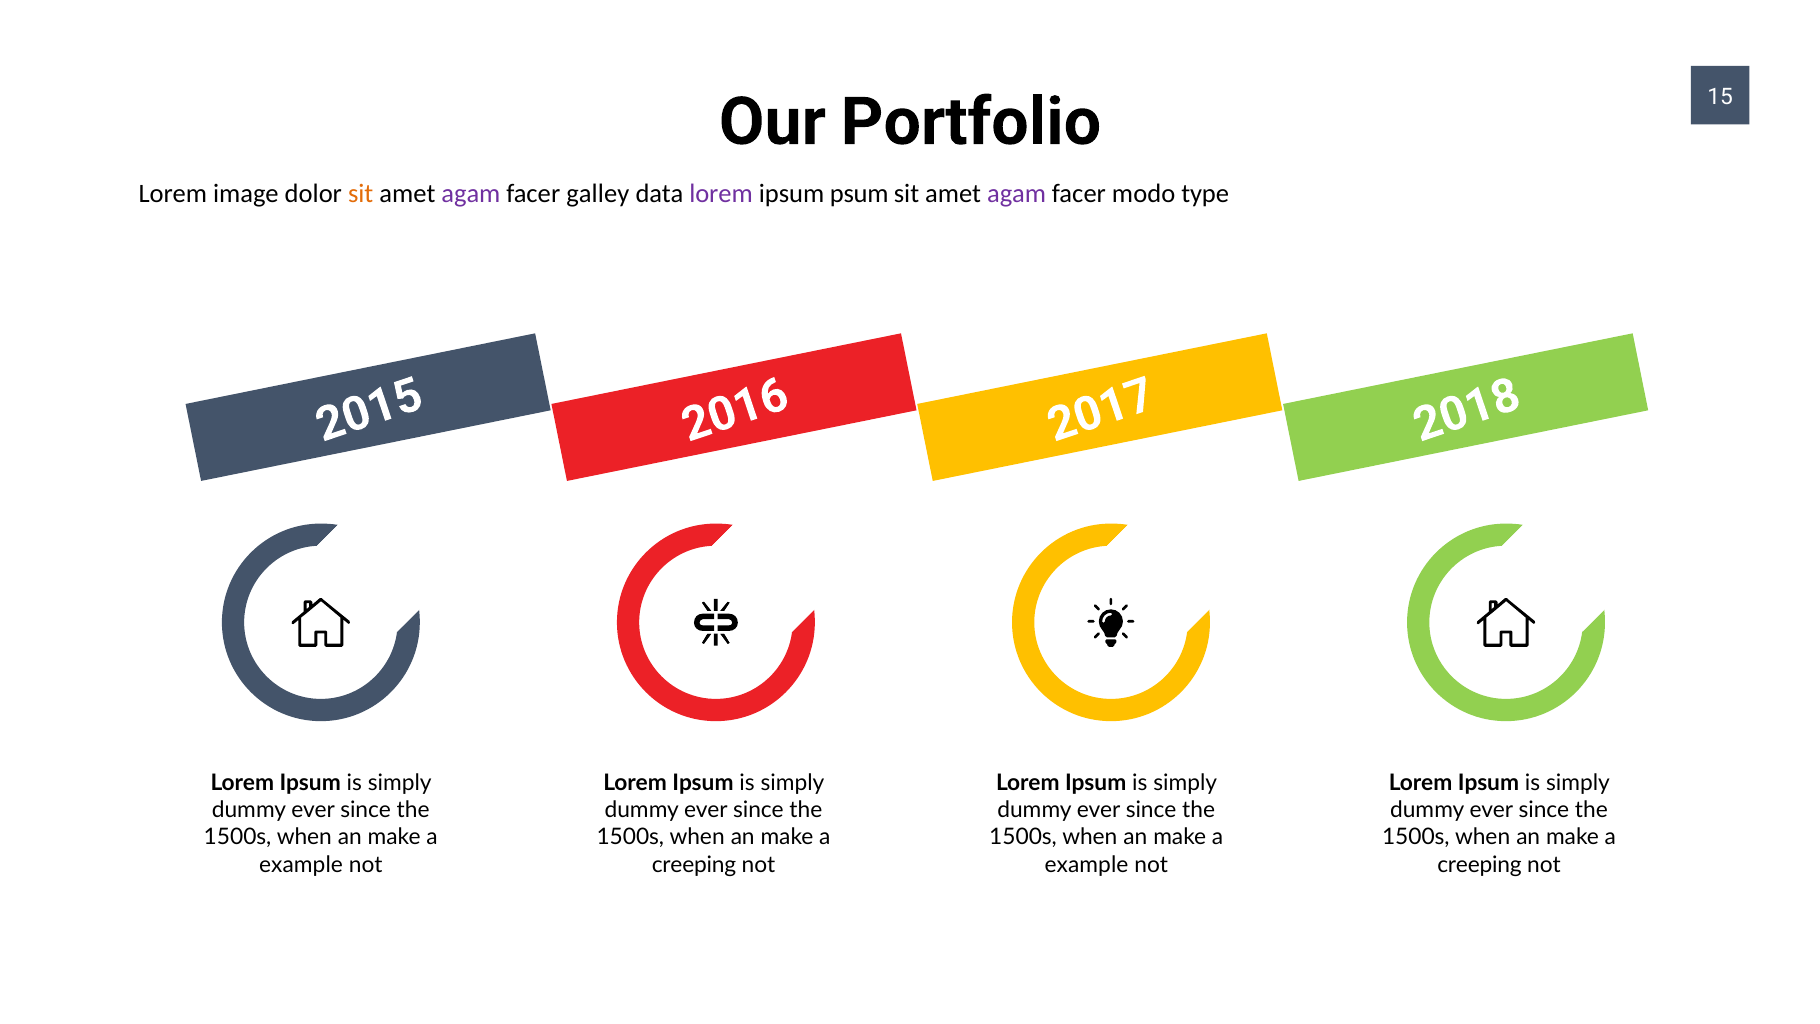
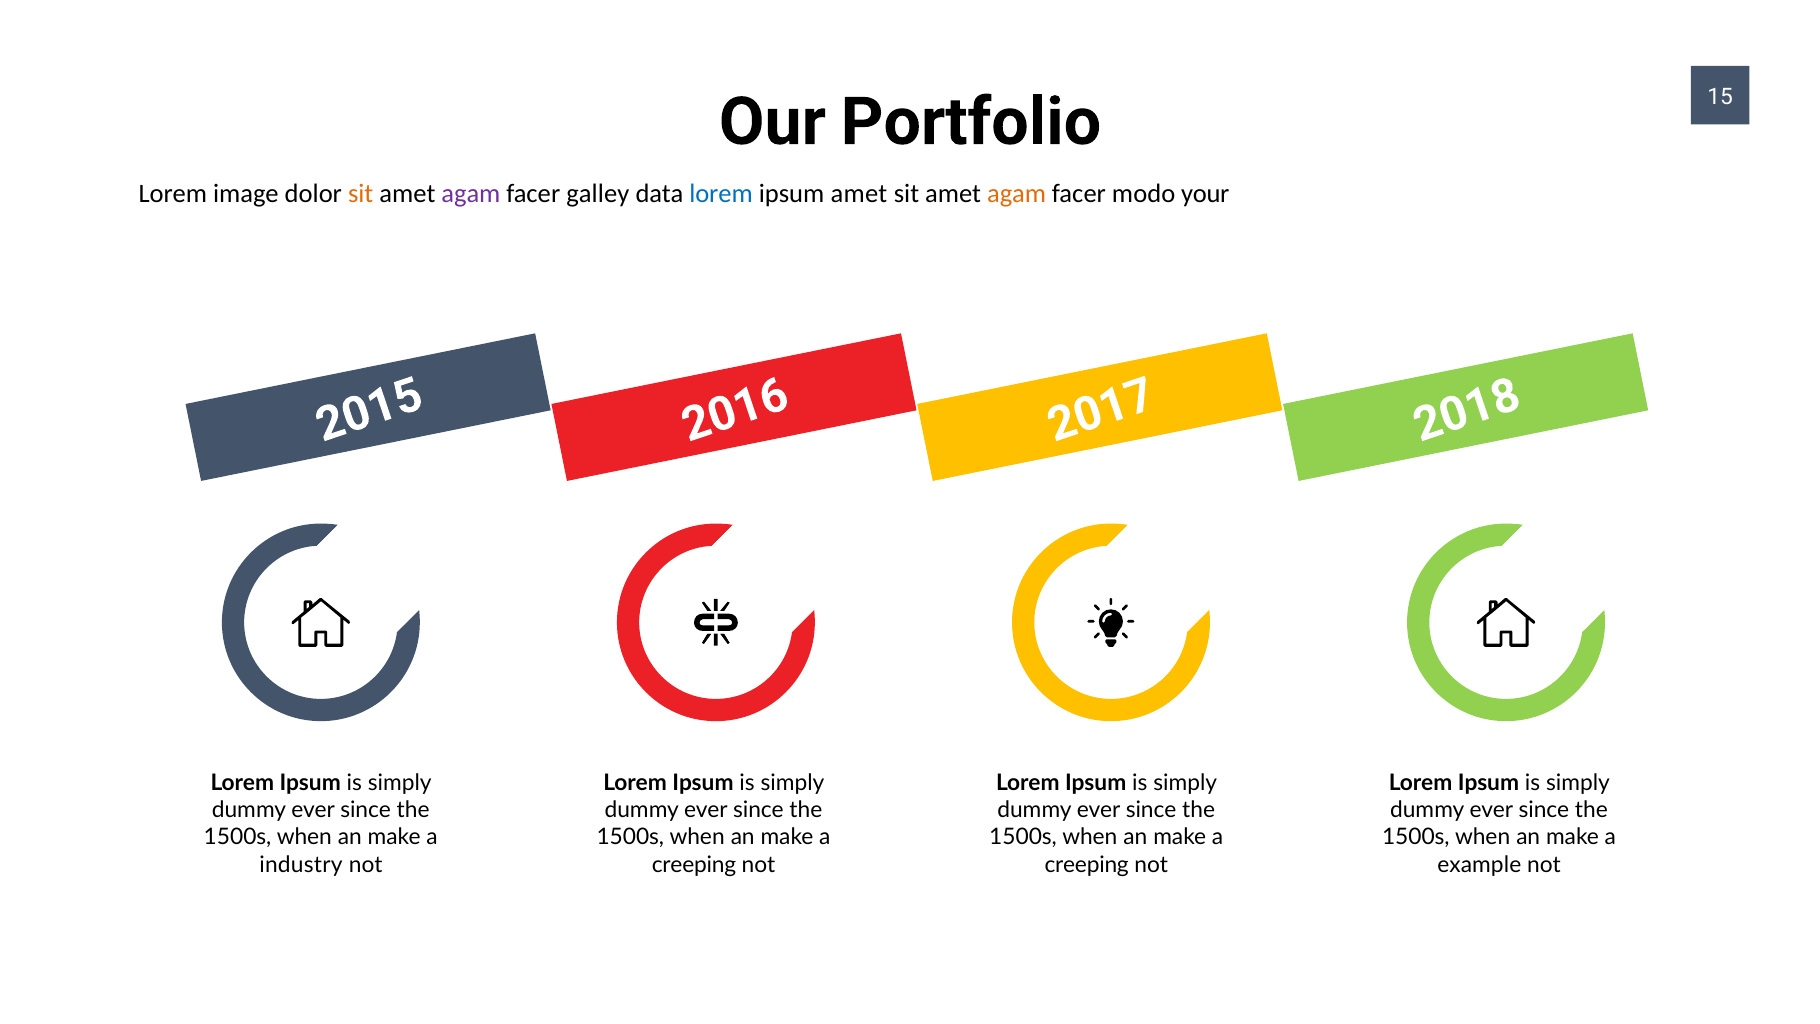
lorem colour: purple -> blue (721, 194)
ipsum psum: psum -> amet (859, 194)
agam colour: purple -> orange (1017, 194)
type: type -> your (1205, 194)
example: example -> industry (301, 865)
example: example -> creeping (1087, 865)
creeping: creeping -> example (1479, 865)
